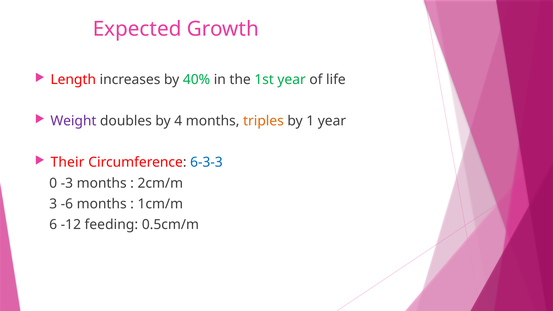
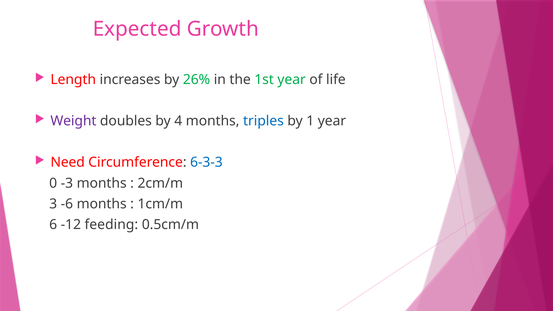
40%: 40% -> 26% (196, 80)
triples colour: orange -> blue (263, 121)
Their: Their -> Need (68, 162)
